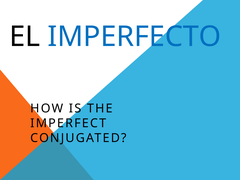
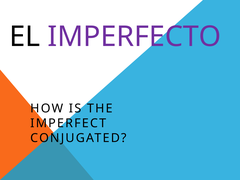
IMPERFECTO colour: blue -> purple (134, 37)
